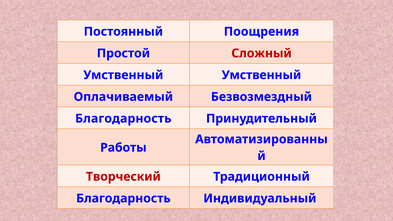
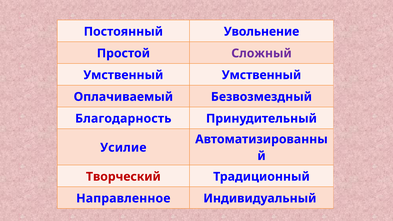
Поощрения: Поощрения -> Увольнение (262, 32)
Сложный colour: red -> purple (261, 53)
Работы: Работы -> Усилие (123, 148)
Благодарность: Благодарность -> Направленное (123, 198)
